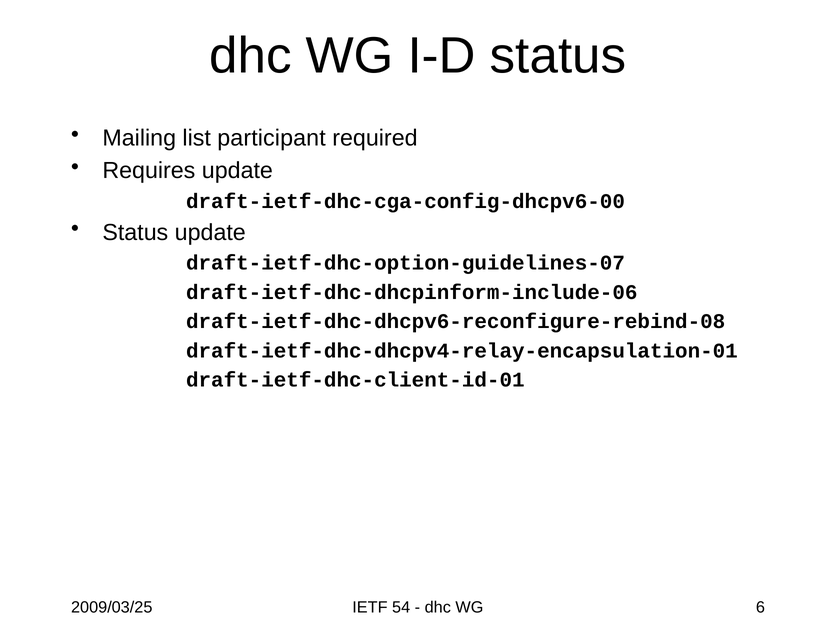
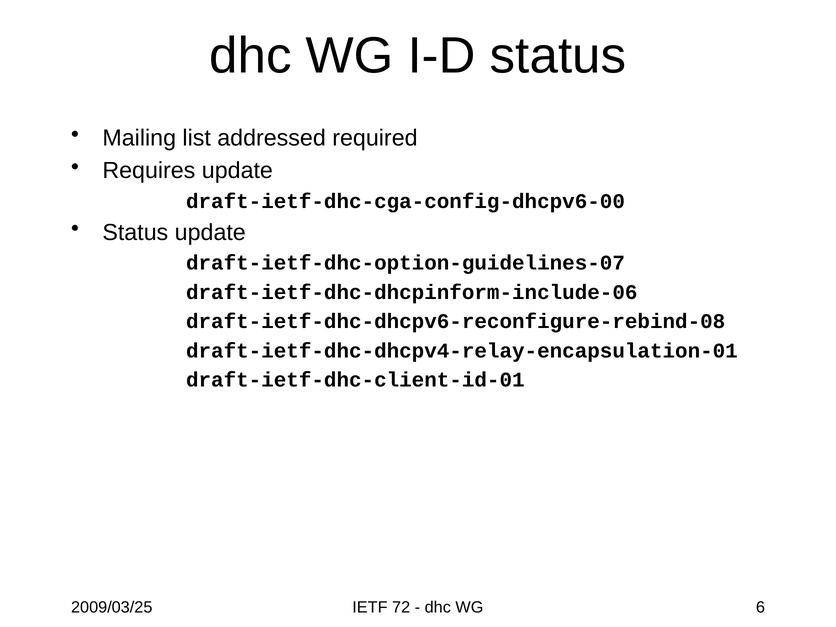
participant: participant -> addressed (272, 138)
54: 54 -> 72 (401, 607)
